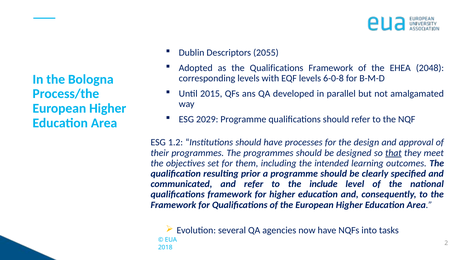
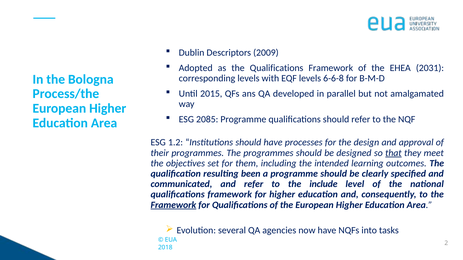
2055: 2055 -> 2009 (266, 53)
2048: 2048 -> 2031 (430, 68)
6-0-8: 6-0-8 -> 6-6-8 (333, 79)
2029: 2029 -> 2085 (207, 119)
prior: prior -> been (251, 174)
Framework underline: none -> present (173, 205)
